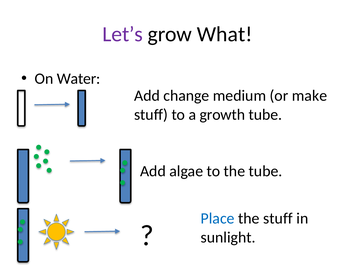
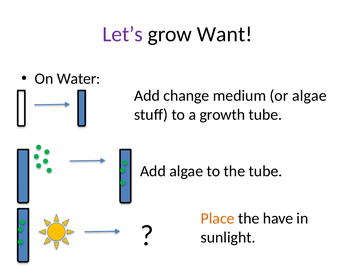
What: What -> Want (225, 34)
or make: make -> algae (309, 96)
Place colour: blue -> orange (218, 219)
the stuff: stuff -> have (278, 219)
